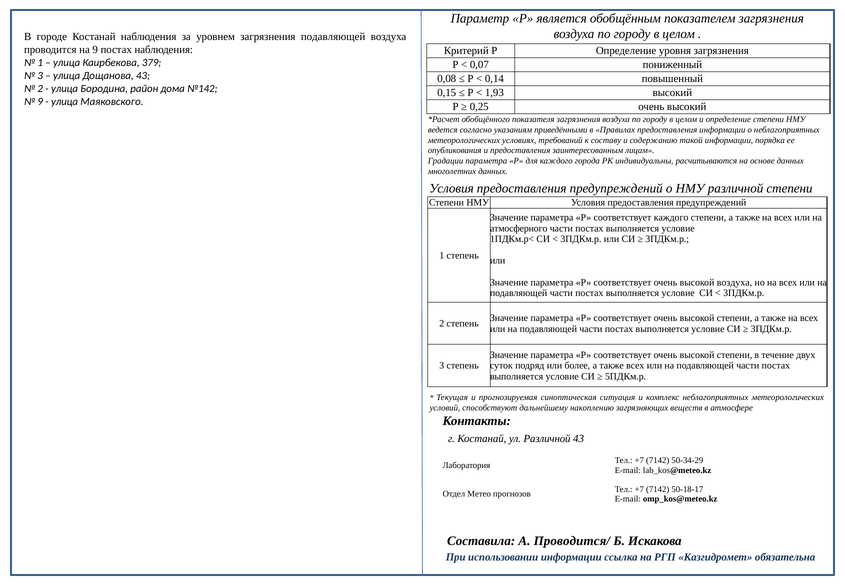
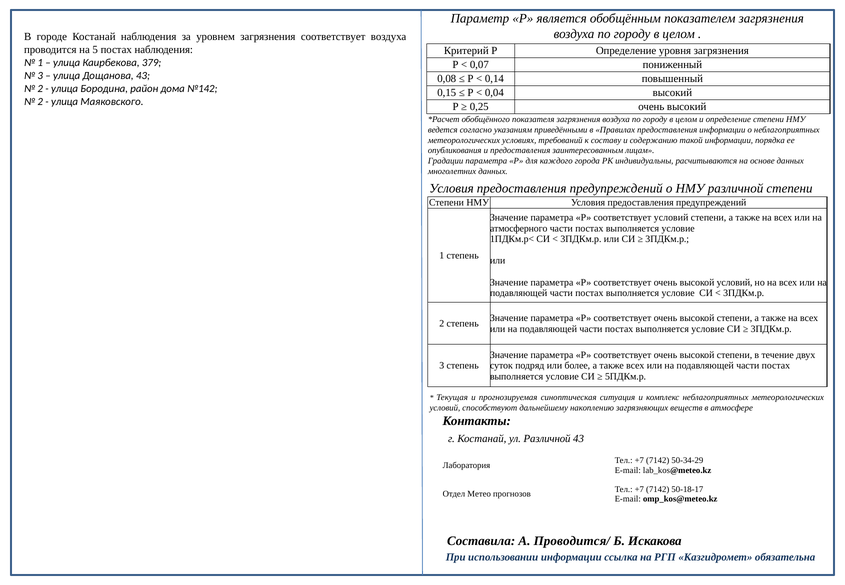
загрязнения подавляющей: подавляющей -> соответствует (333, 36)
на 9: 9 -> 5 (95, 50)
1,93: 1,93 -> 0,04 (494, 93)
9: 9 -> 2 (40, 102)
соответствует каждого: каждого -> условий (671, 217)
высокой воздуха: воздуха -> условий (735, 282)
